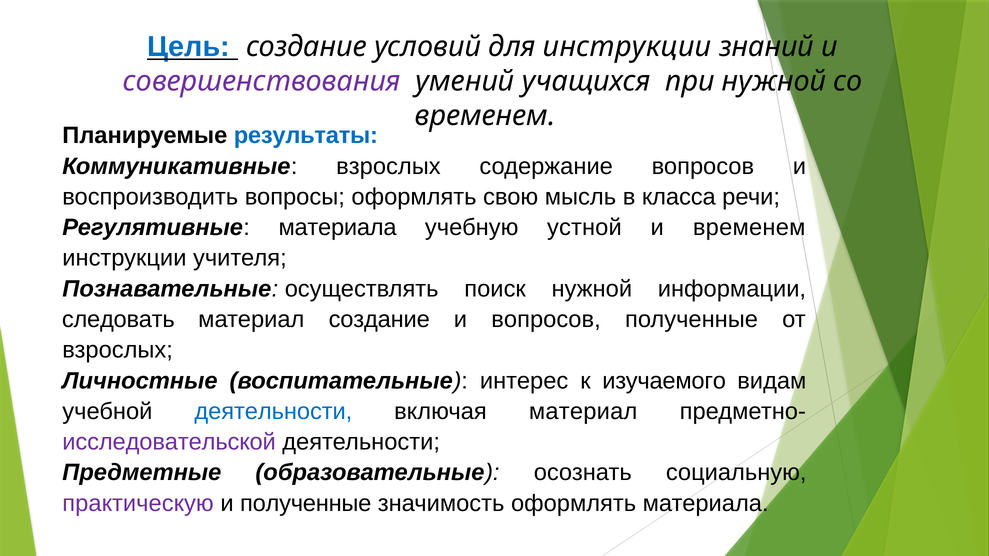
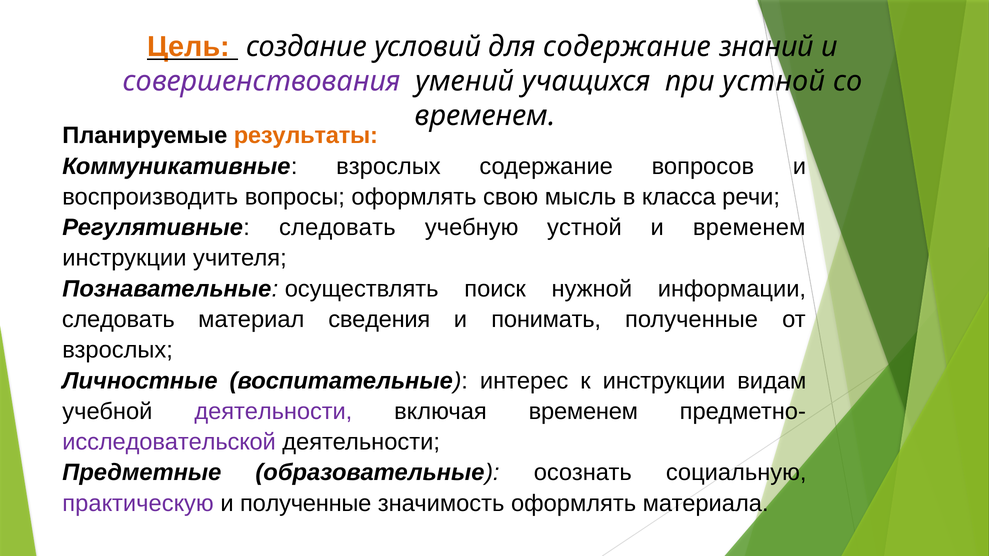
Цель colour: blue -> orange (189, 47)
для инструкции: инструкции -> содержание (627, 47)
при нужной: нужной -> устной (774, 81)
результаты colour: blue -> orange (306, 136)
Регулятивные материала: материала -> следовать (337, 228)
материал создание: создание -> сведения (379, 320)
и вопросов: вопросов -> понимать (546, 320)
к изучаемого: изучаемого -> инструкции (664, 381)
деятельности colour: blue -> purple (273, 412)
включая материал: материал -> временем (583, 412)
